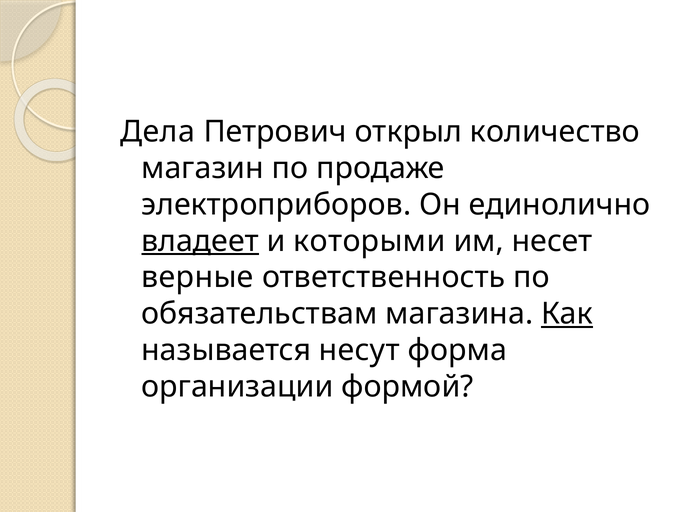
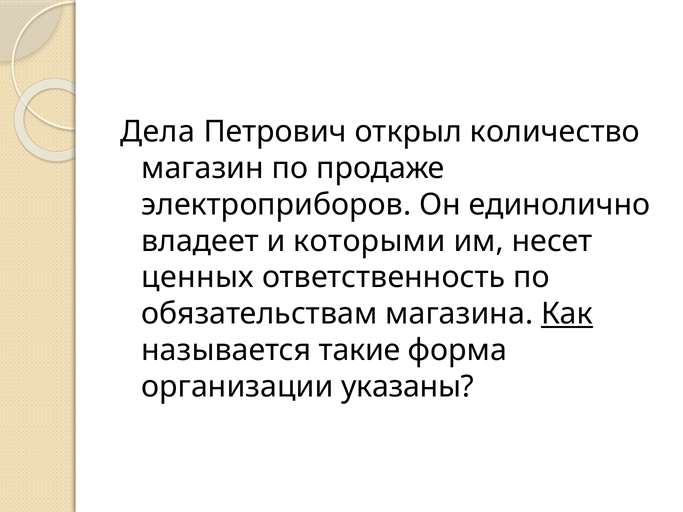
владеет underline: present -> none (200, 241)
верные: верные -> ценных (198, 278)
несут: несут -> такие (360, 350)
формой: формой -> указаны (408, 387)
